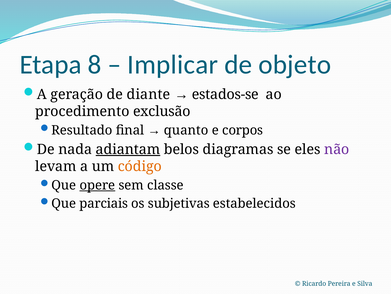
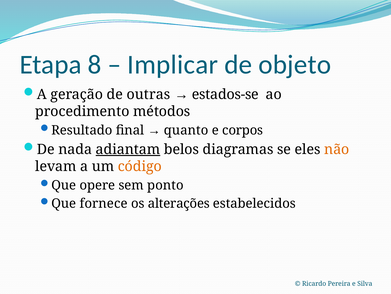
diante: diante -> outras (148, 94)
exclusão: exclusão -> métodos (162, 111)
não colour: purple -> orange (337, 149)
opere underline: present -> none (97, 185)
classe: classe -> ponto (165, 185)
parciais: parciais -> fornece (104, 203)
subjetivas: subjetivas -> alterações (179, 203)
